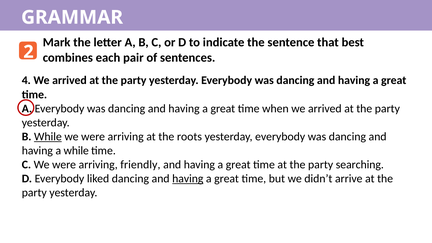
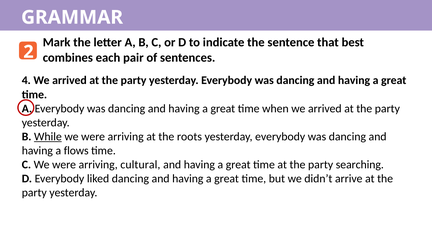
a while: while -> flows (76, 151)
friendly: friendly -> cultural (140, 165)
having underline: present -> none (188, 179)
